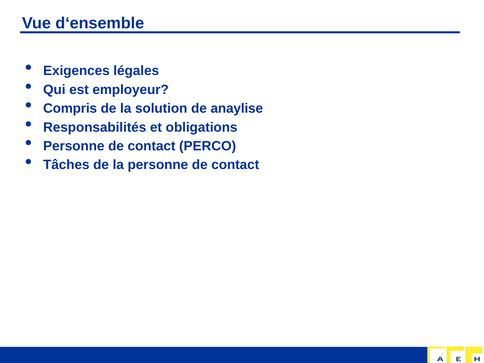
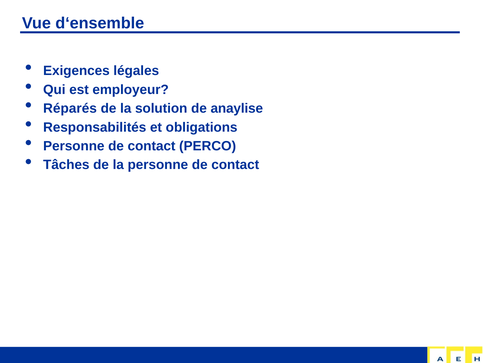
Compris: Compris -> Réparés (70, 108)
